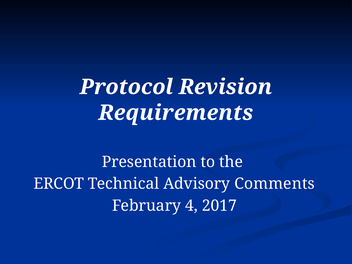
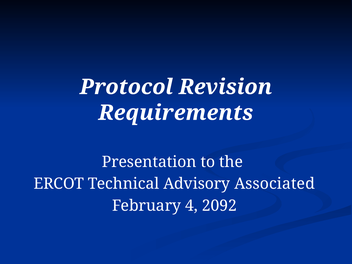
Comments: Comments -> Associated (275, 184)
2017: 2017 -> 2092 (219, 206)
